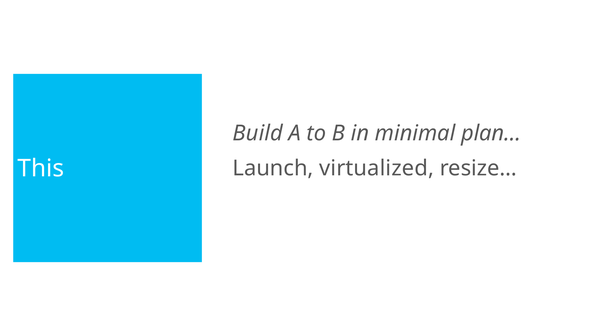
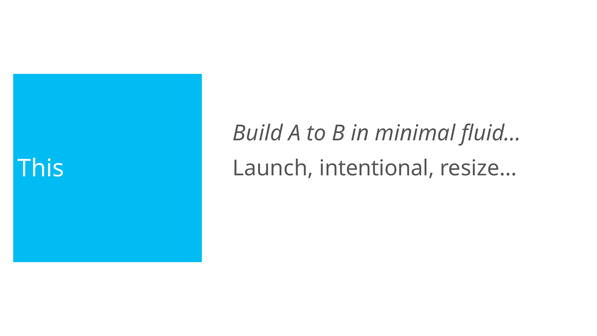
plan…: plan… -> fluid… (491, 133)
virtualized: virtualized -> intentional (377, 168)
